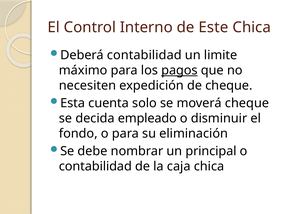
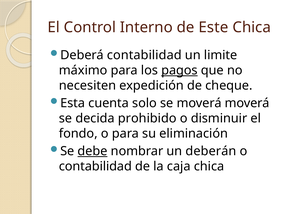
moverá cheque: cheque -> moverá (247, 103)
empleado: empleado -> prohibido (147, 118)
debe underline: none -> present (93, 151)
principal: principal -> deberán (211, 151)
